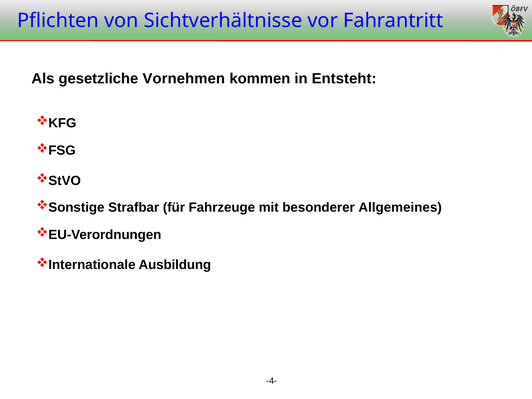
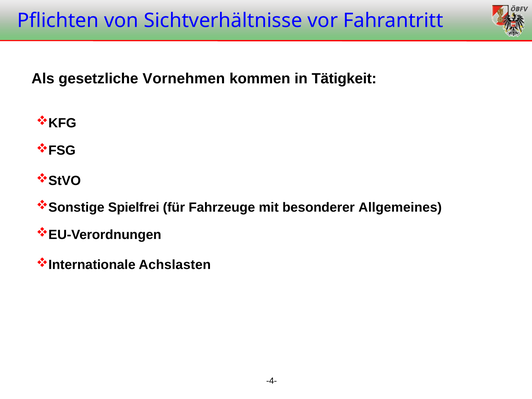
Entsteht: Entsteht -> Tätigkeit (344, 79)
Strafbar: Strafbar -> Spielfrei (134, 207)
Ausbildung: Ausbildung -> Achslasten (175, 265)
